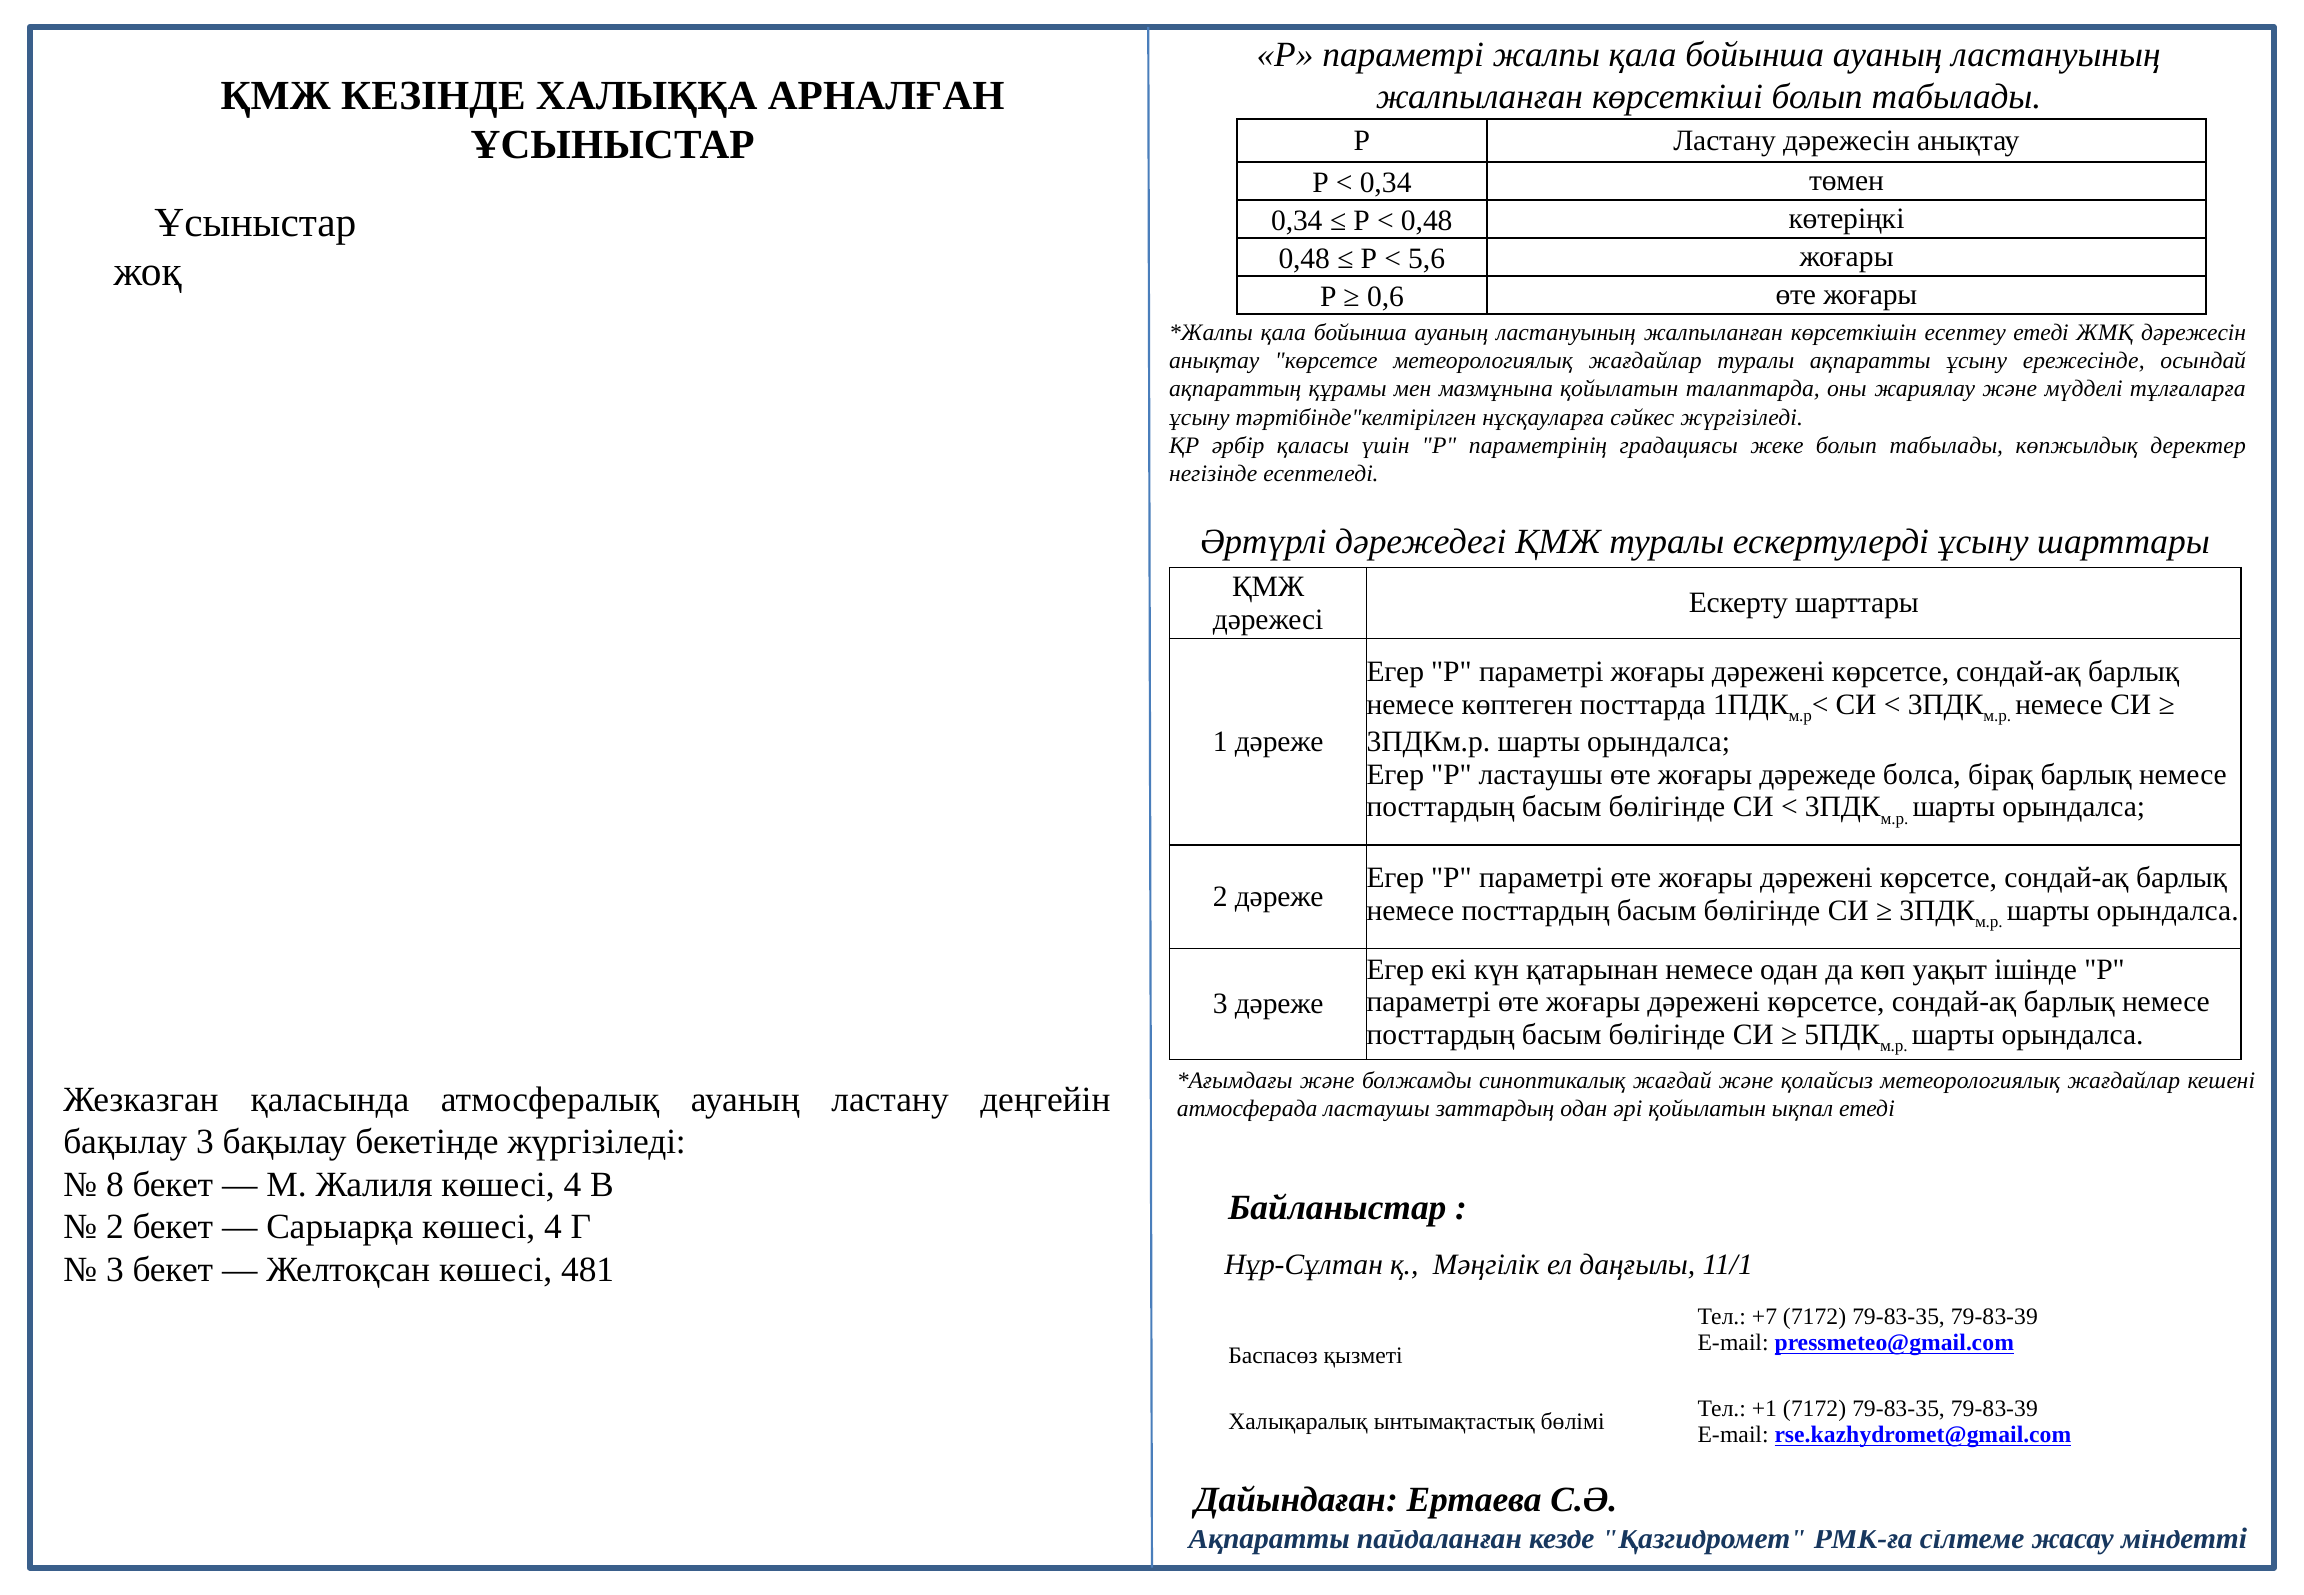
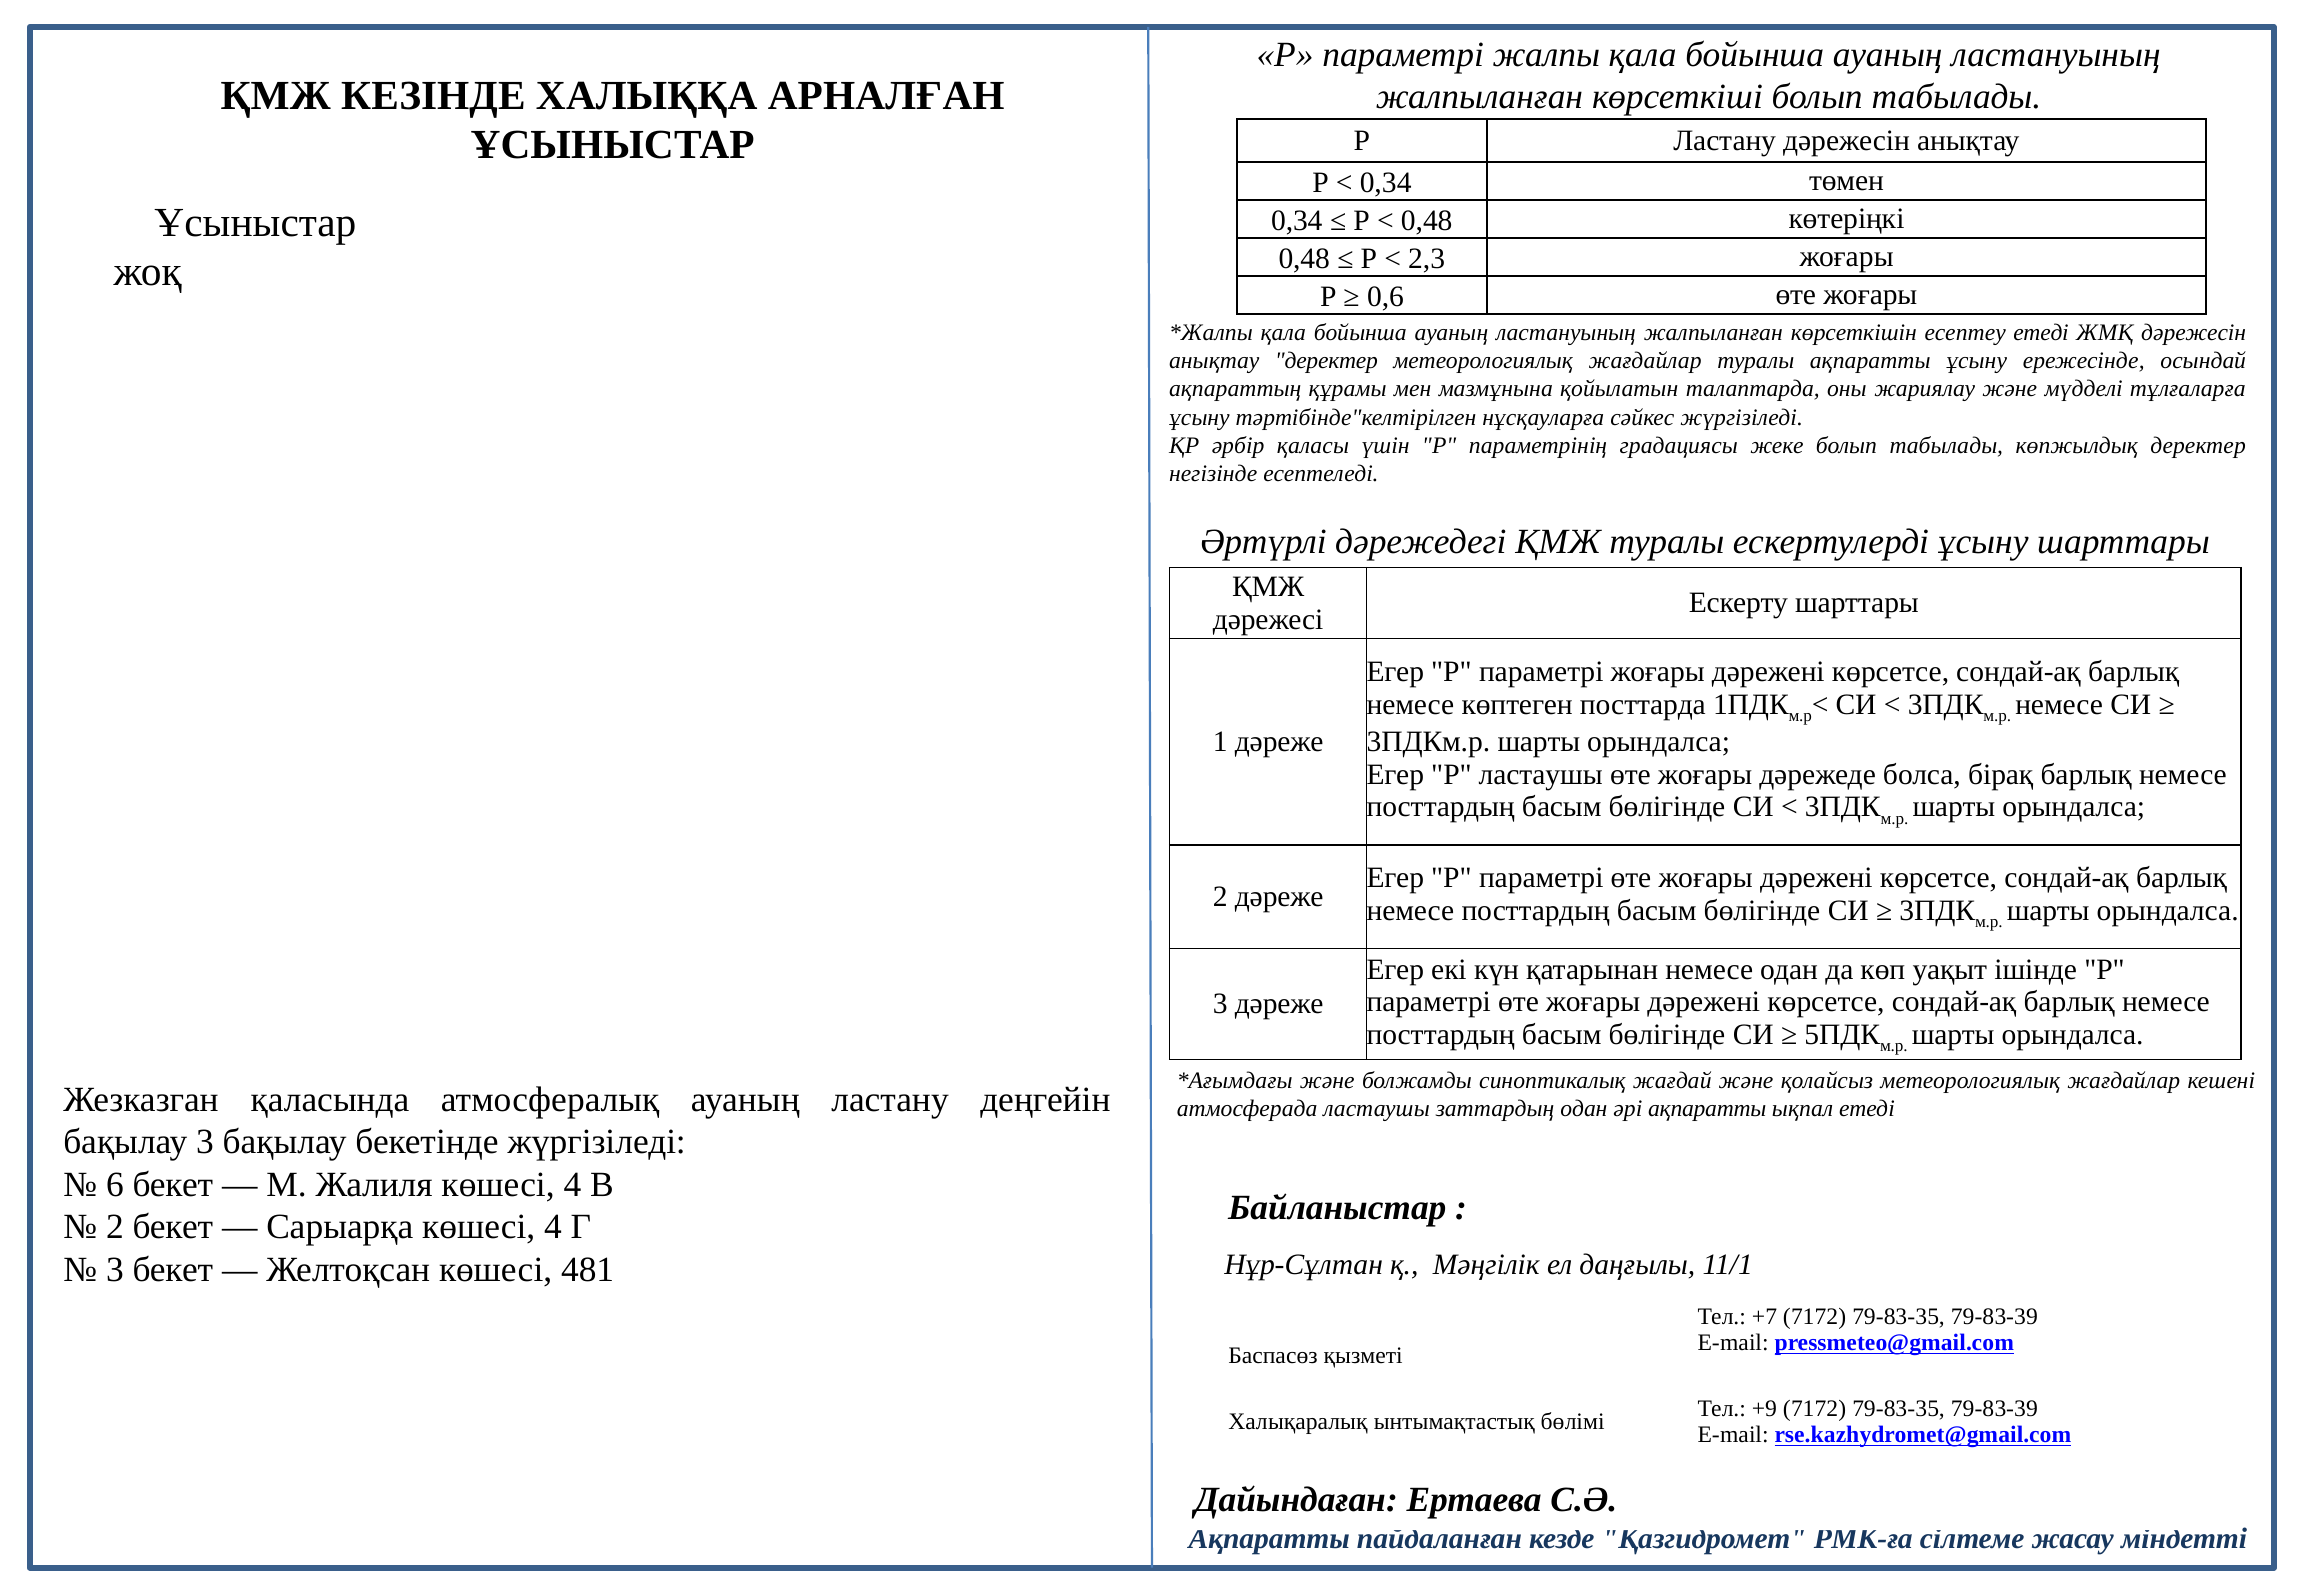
5,6: 5,6 -> 2,3 (1427, 258)
анықтау көрсетсе: көрсетсе -> деректер (1326, 361)
әрі қойылатын: қойылатын -> ақпаратты (1707, 1109)
8: 8 -> 6 (115, 1185)
+1: +1 -> +9 (1764, 1409)
